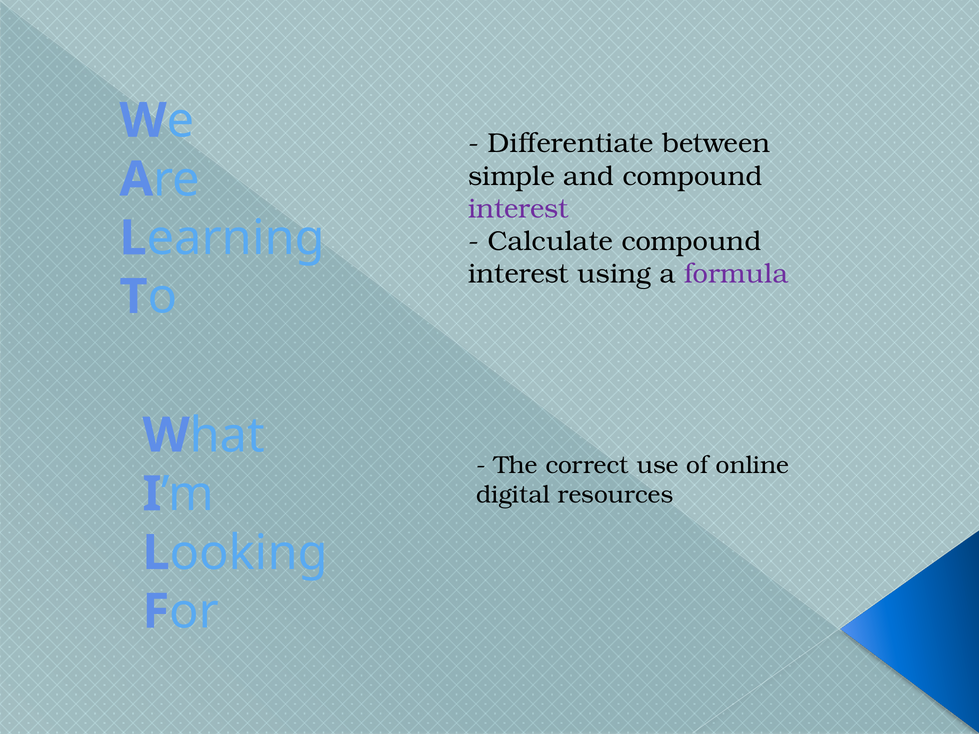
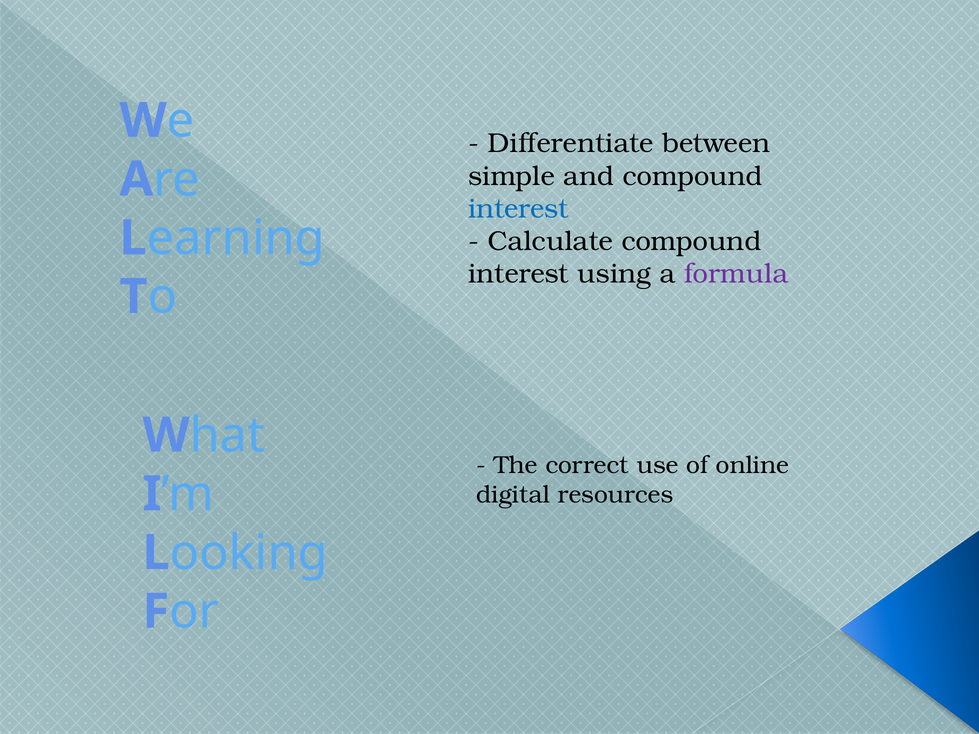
interest colour: purple -> blue (519, 209)
